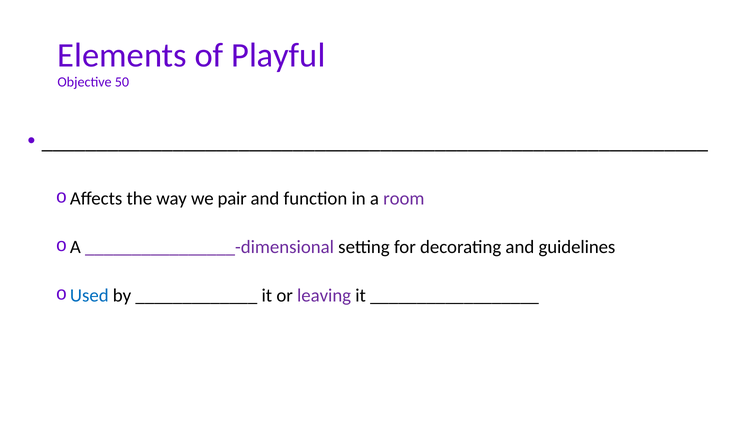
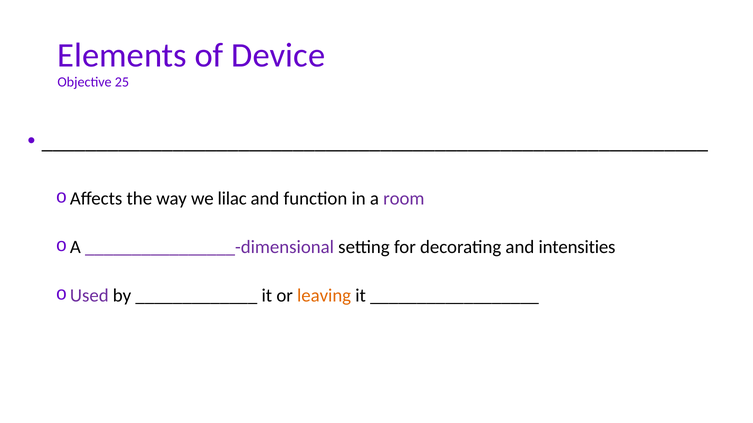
Playful: Playful -> Device (278, 56)
50: 50 -> 25 (122, 82)
pair: pair -> lilac (232, 199)
guidelines: guidelines -> intensities (577, 248)
Used colour: blue -> purple (89, 296)
leaving colour: purple -> orange (324, 296)
